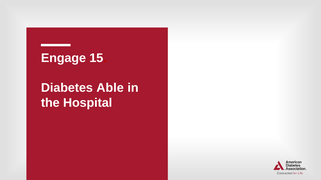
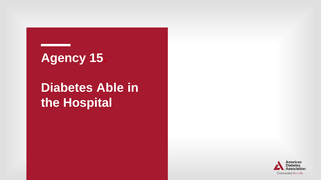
Engage: Engage -> Agency (63, 58)
